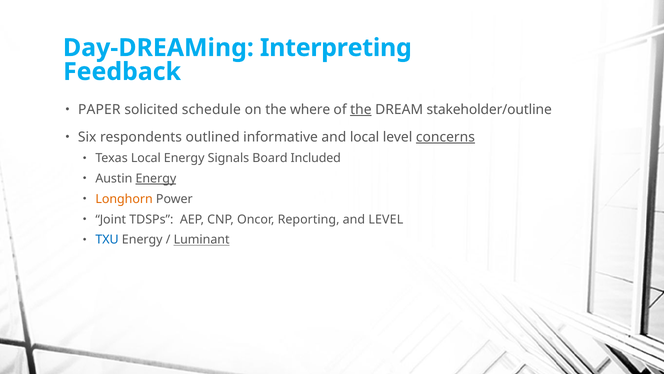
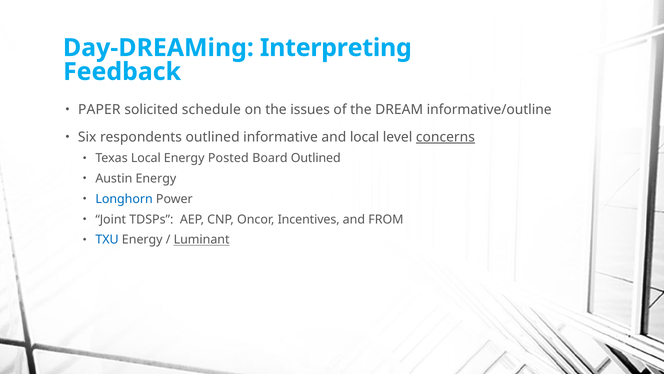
where: where -> issues (310, 110)
the underline: present -> none (361, 110)
stakeholder/outline: stakeholder/outline -> informative/outline (489, 110)
Signals: Signals -> Posted (228, 158)
Board Included: Included -> Outlined (316, 158)
Energy underline: present -> none (156, 178)
Longhorn colour: orange -> blue (124, 199)
Reporting: Reporting -> Incentives (309, 219)
and LEVEL: LEVEL -> FROM (386, 219)
